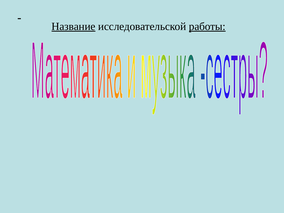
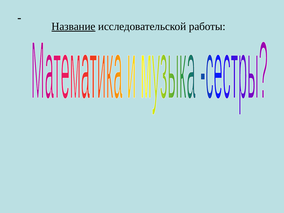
работы underline: present -> none (207, 26)
